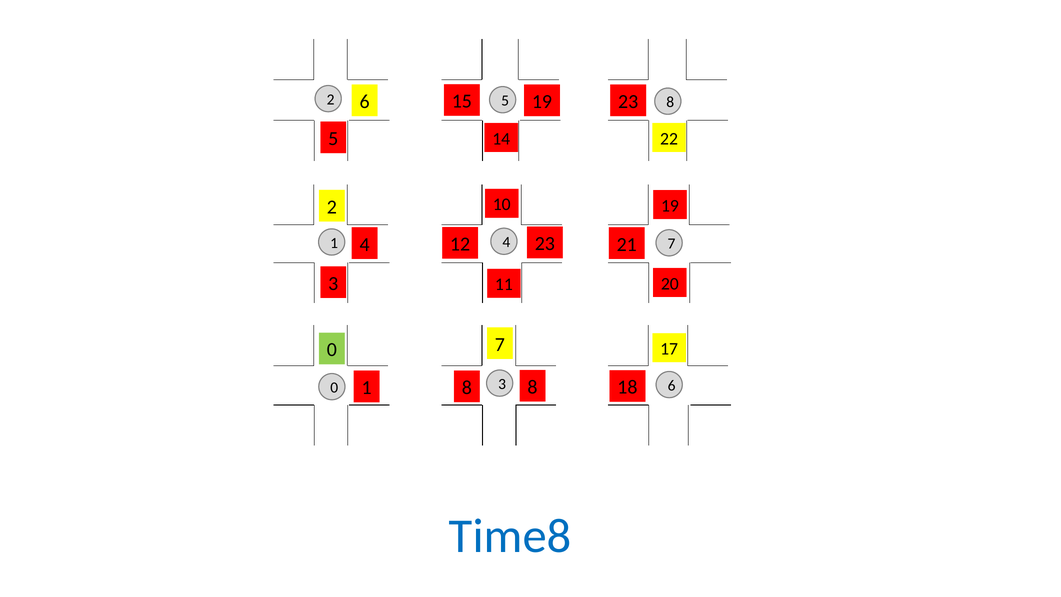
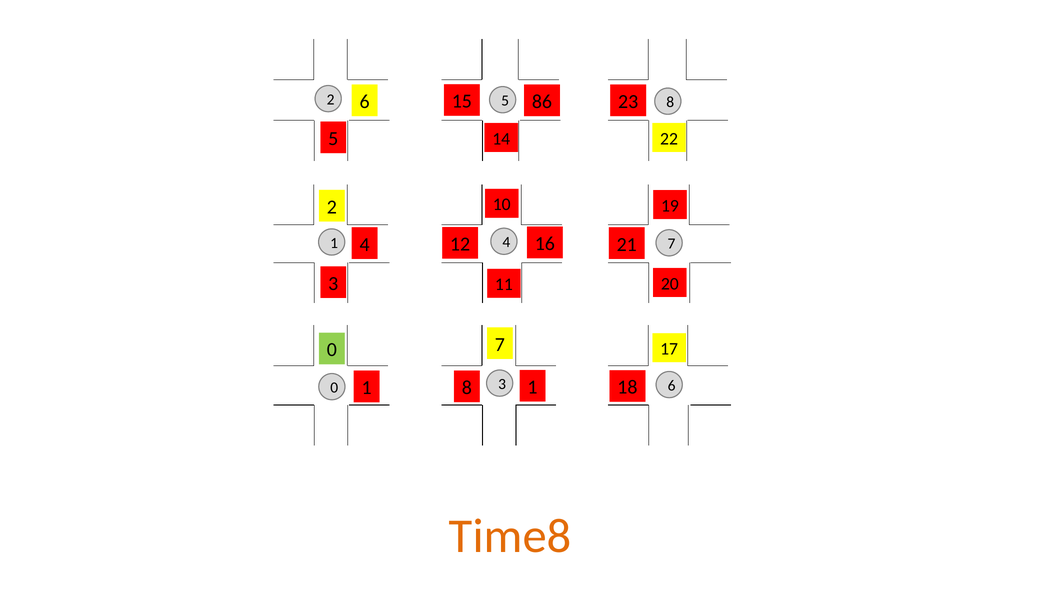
15 19: 19 -> 86 (542, 102)
12 23: 23 -> 16 (545, 244)
8 8: 8 -> 1 (533, 387)
Time8 colour: blue -> orange (510, 536)
